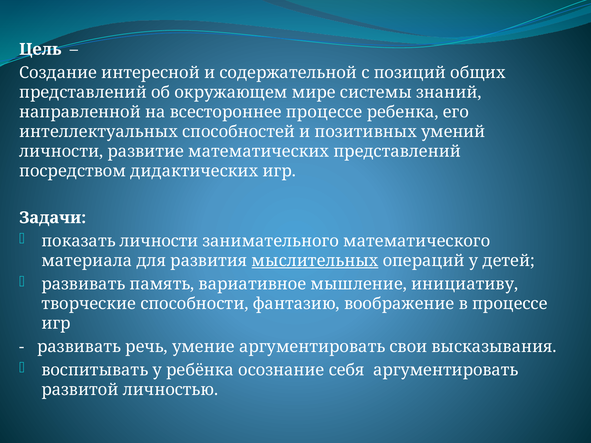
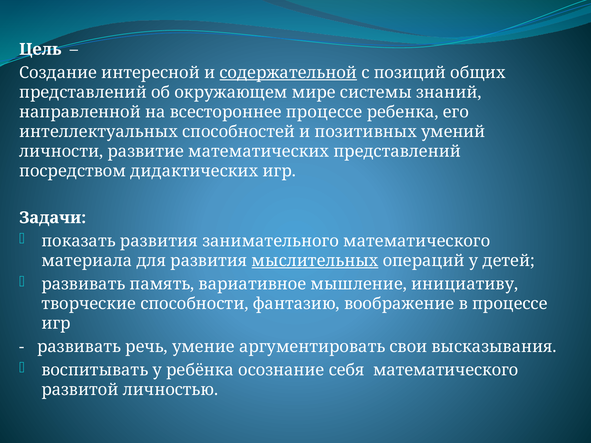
содержательной underline: none -> present (288, 73)
показать личности: личности -> развития (159, 241)
себя аргументировать: аргументировать -> математического (446, 370)
